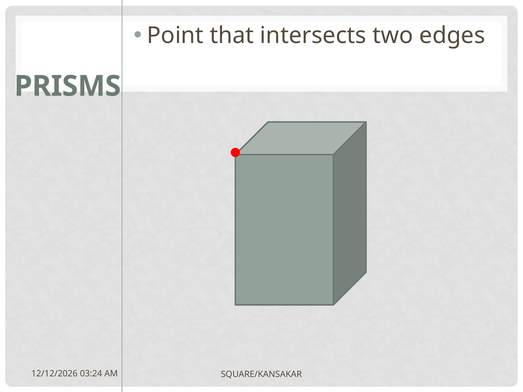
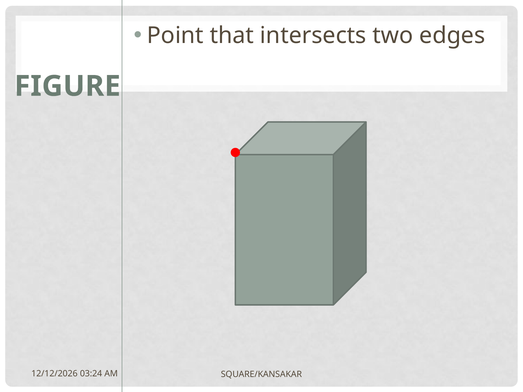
PRISMS: PRISMS -> FIGURE (67, 86)
